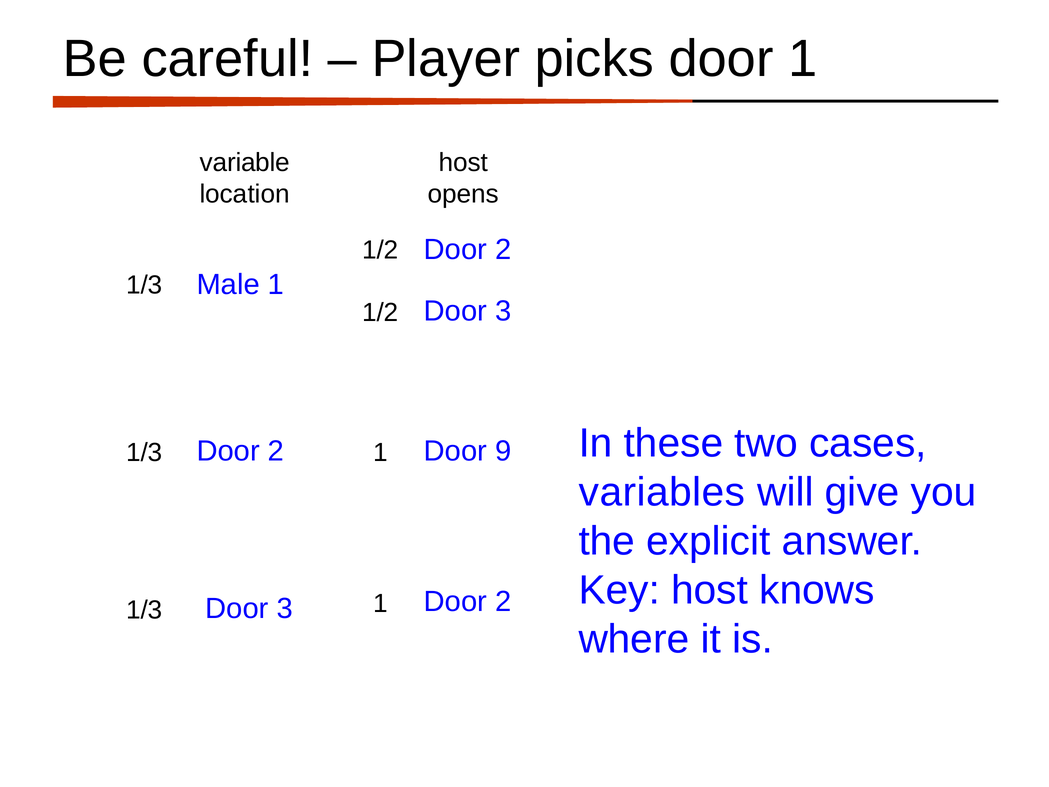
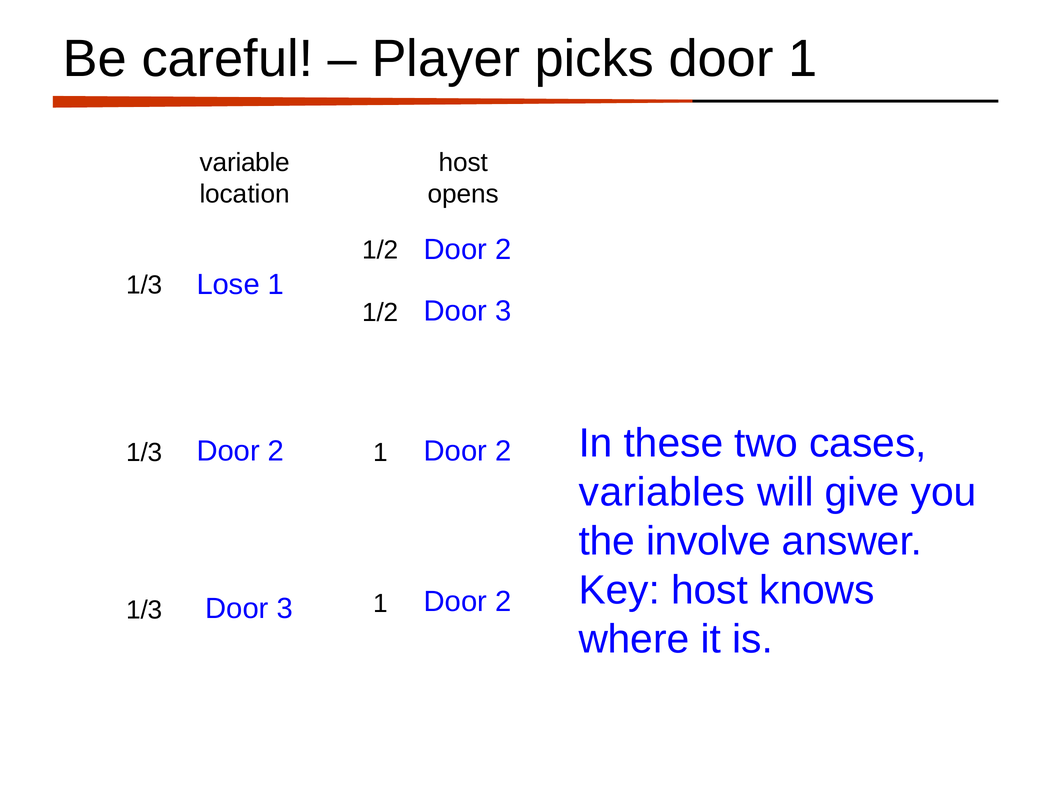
Male: Male -> Lose (228, 285)
9: 9 -> 2 (503, 451)
explicit: explicit -> involve (709, 541)
